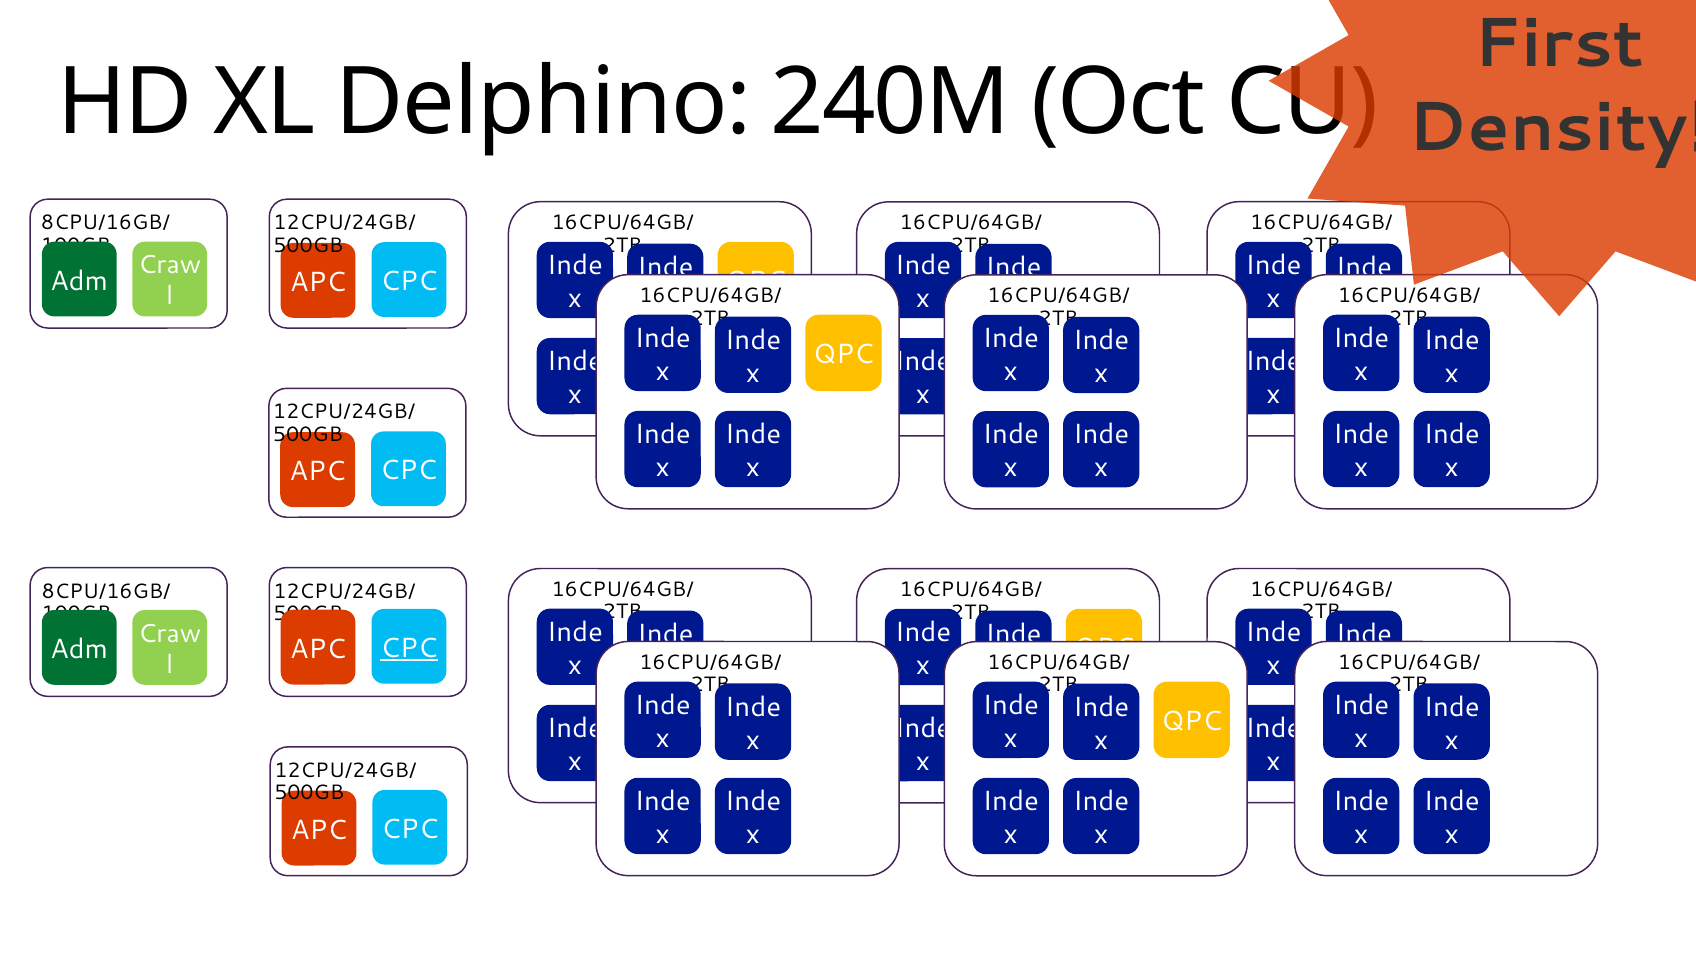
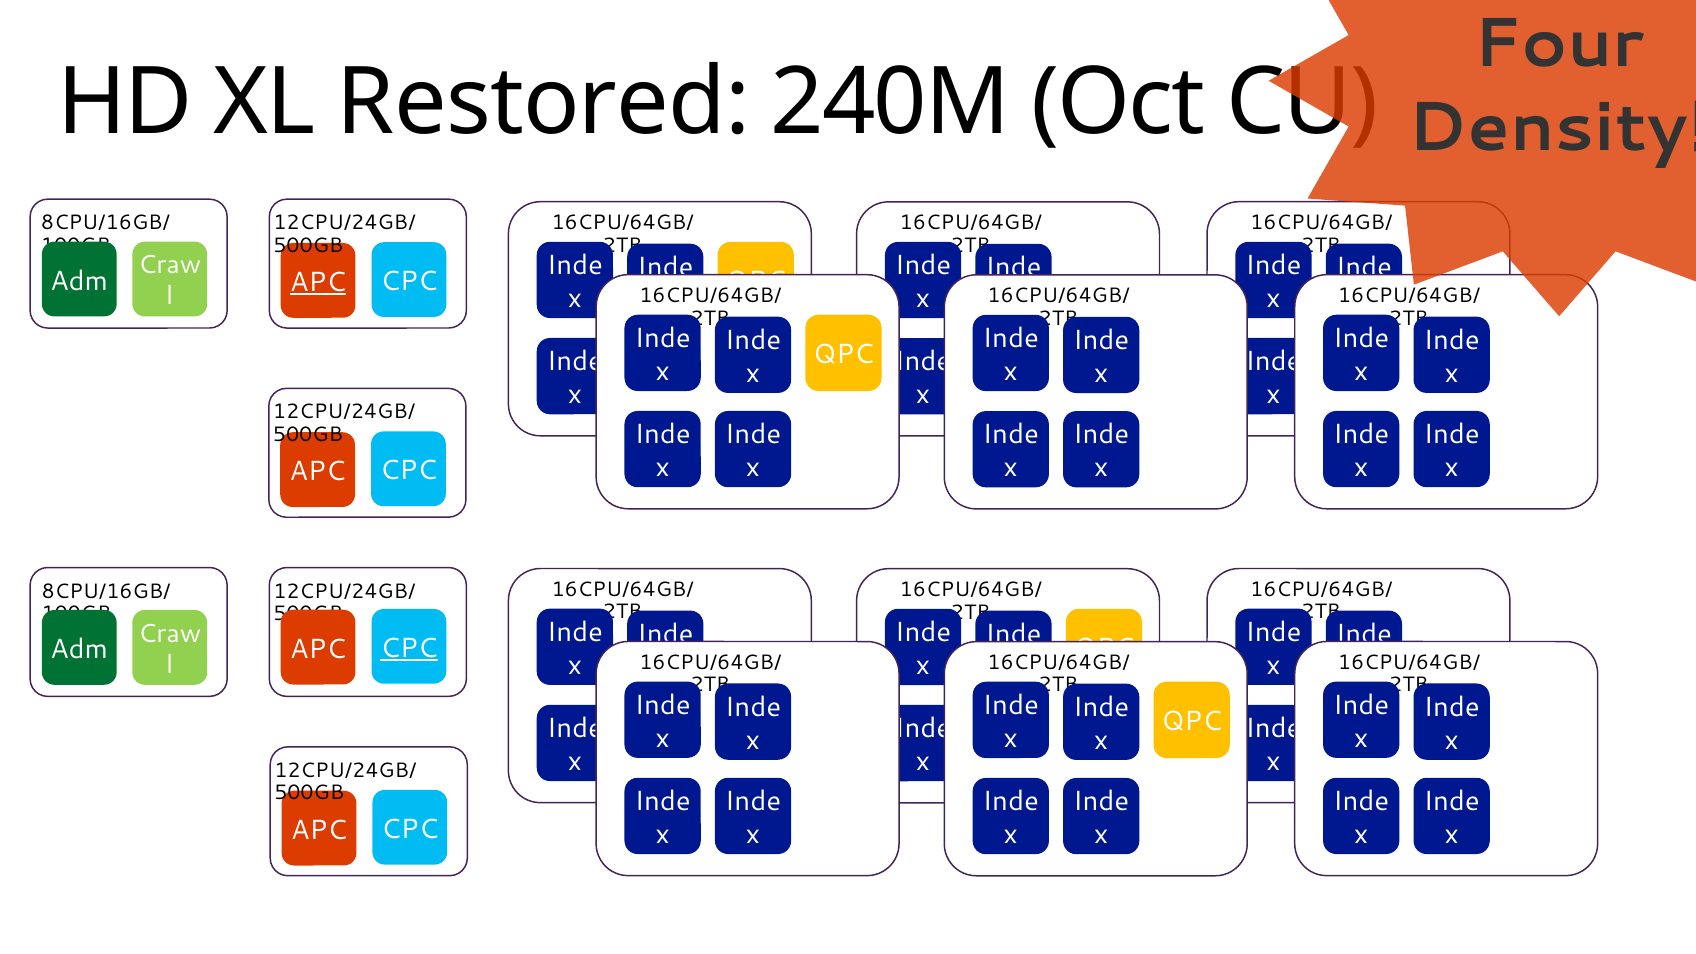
First: First -> Four (1559, 44)
Delphino: Delphino -> Restored (544, 103)
APC underline: none -> present (318, 282)
